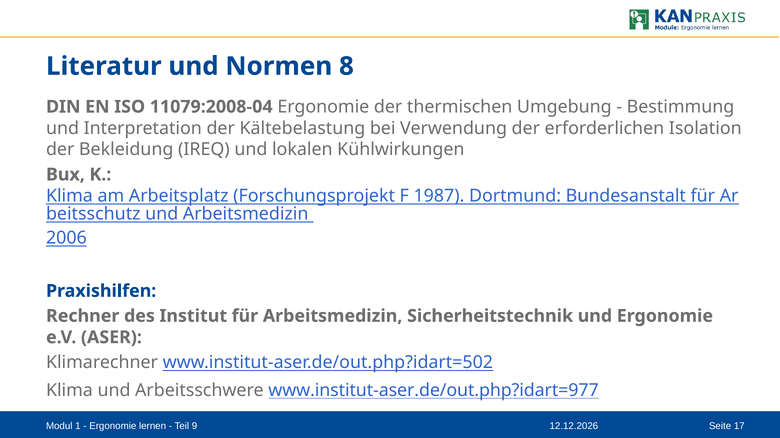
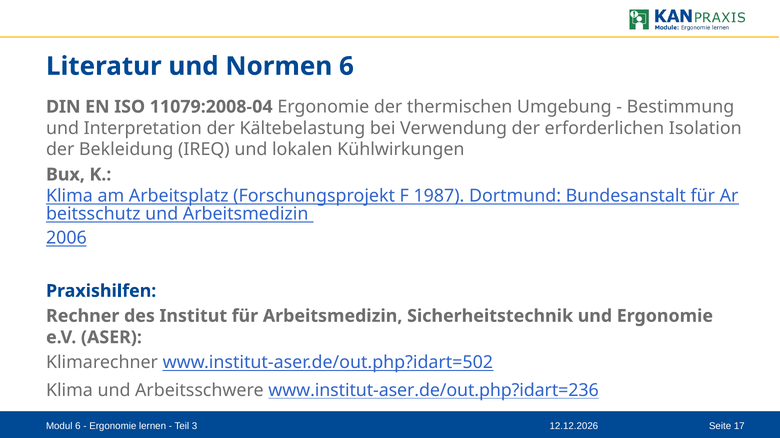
Normen 8: 8 -> 6 (346, 66)
www.institut-aser.de/out.php?idart=977: www.institut-aser.de/out.php?idart=977 -> www.institut-aser.de/out.php?idart=236 (434, 391)
Modul 1: 1 -> 6 (78, 427)
9: 9 -> 3 (195, 427)
